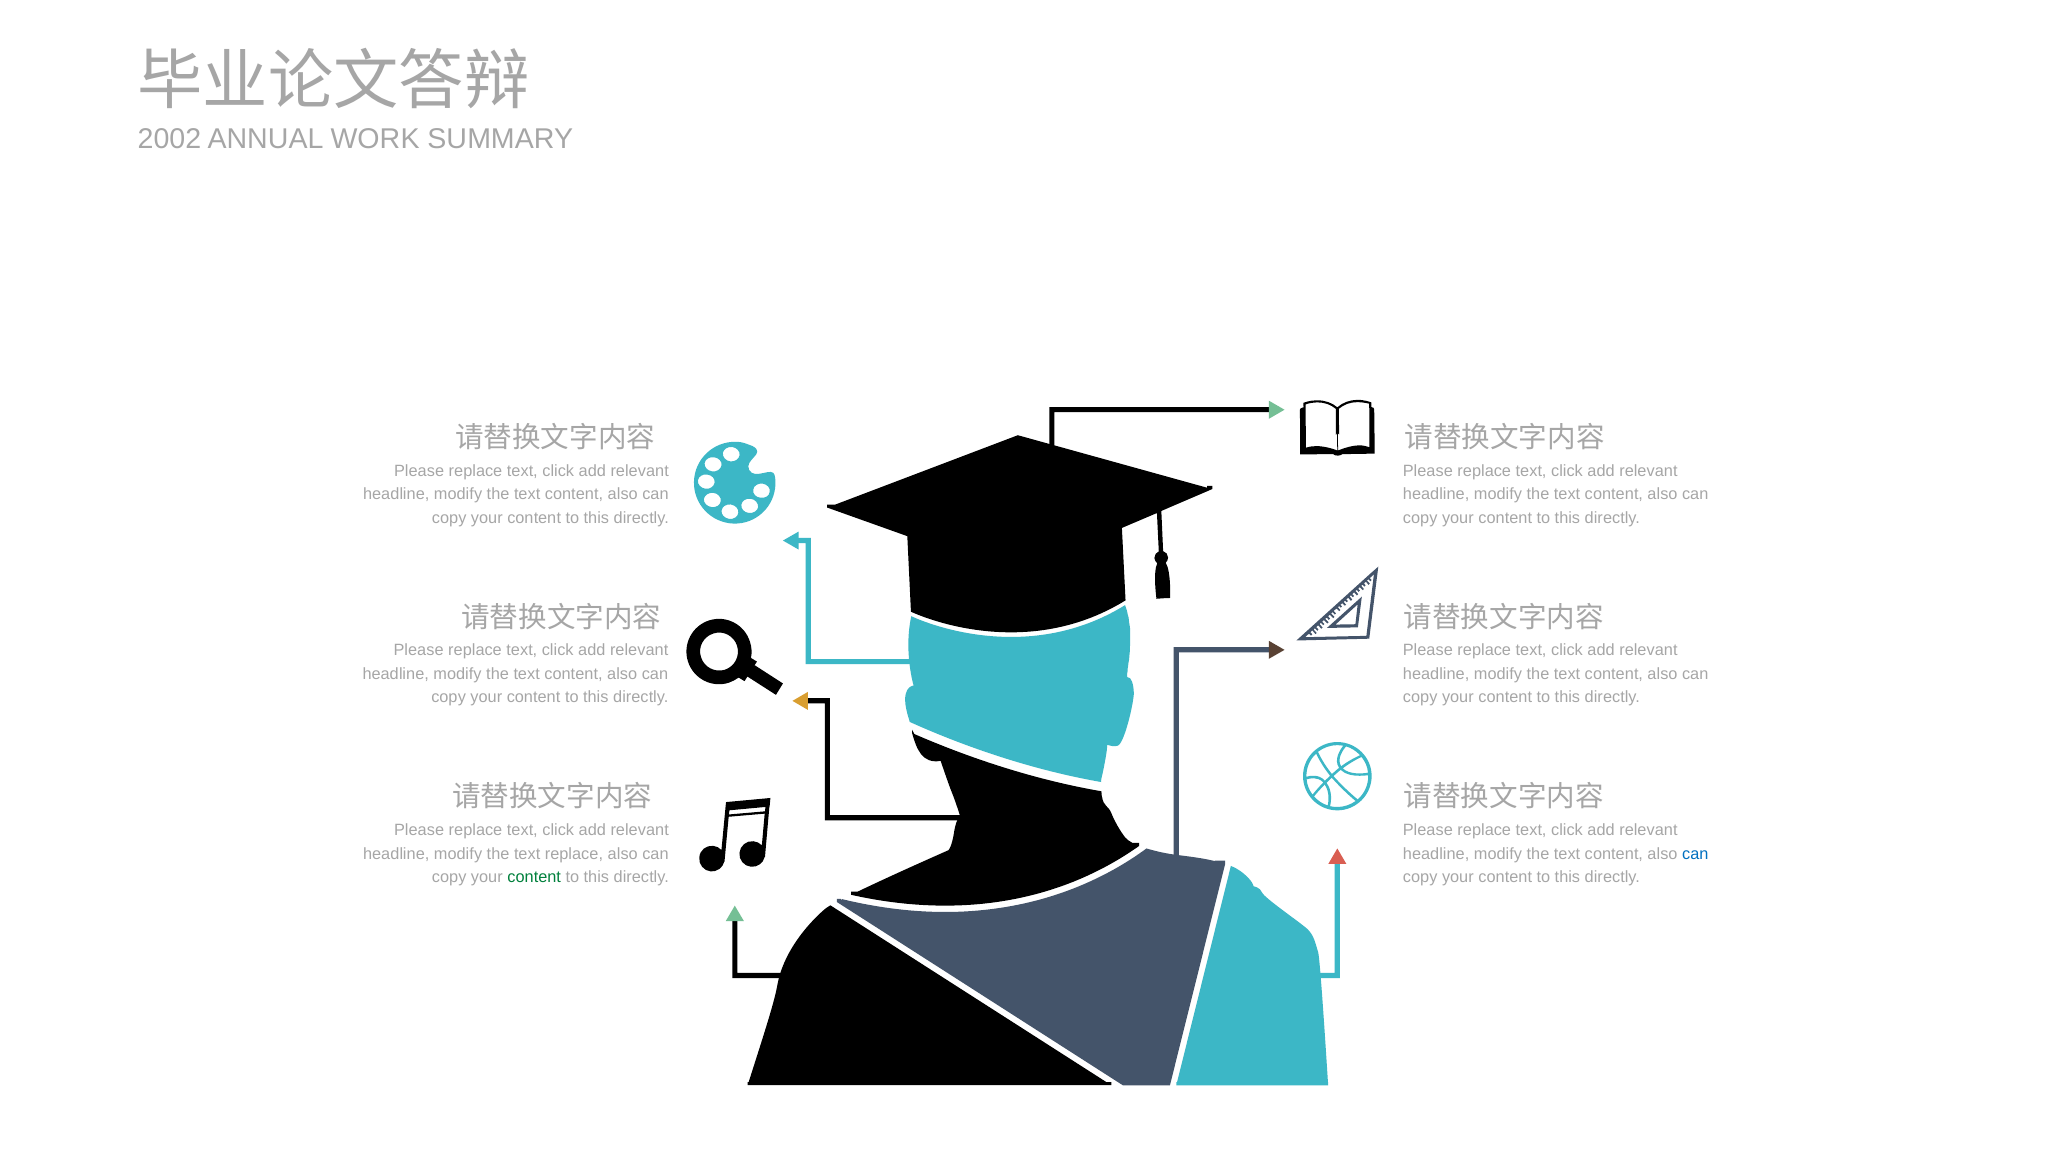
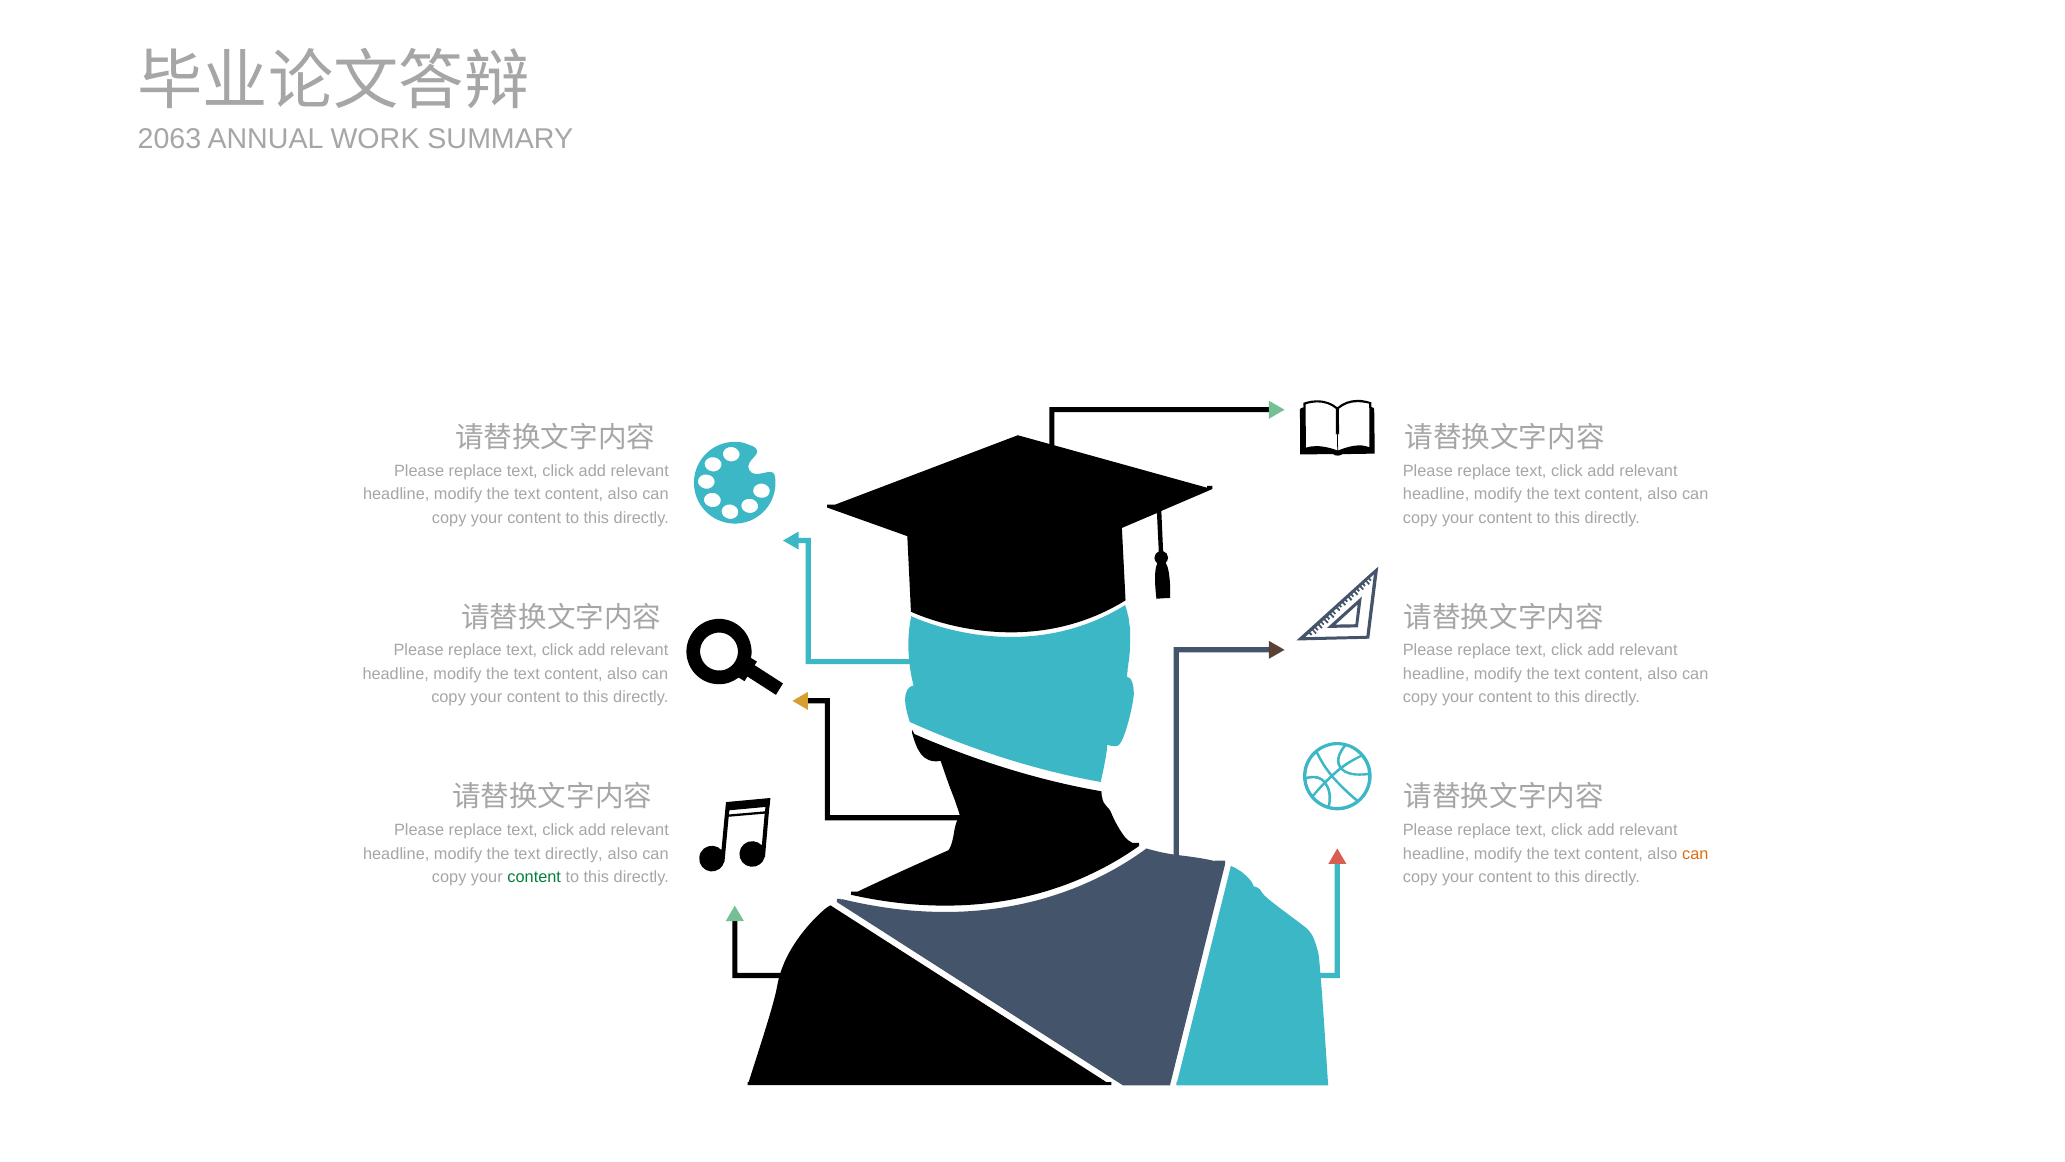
2002: 2002 -> 2063 (169, 139)
text replace: replace -> directly (574, 853)
can colour: blue -> orange (1695, 853)
